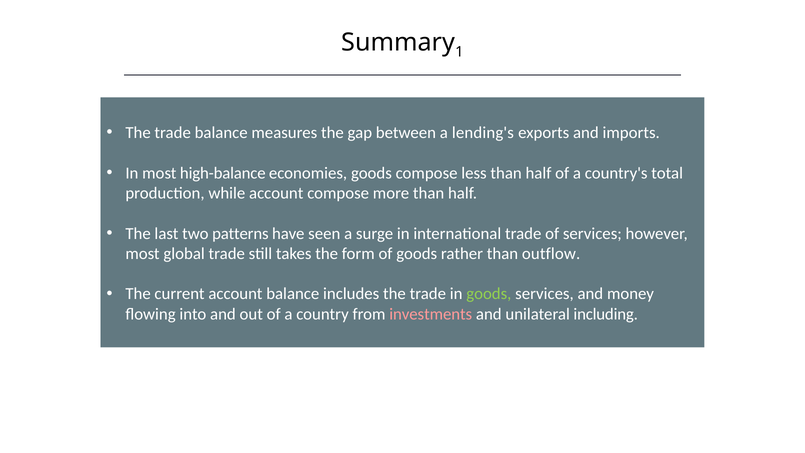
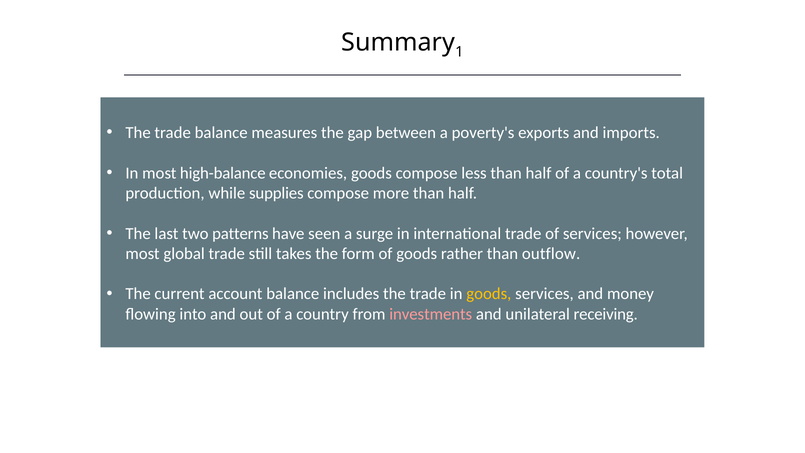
lending's: lending's -> poverty's (483, 133)
while account: account -> supplies (276, 193)
goods colour: light green -> yellow (489, 294)
including: including -> receiving (606, 314)
